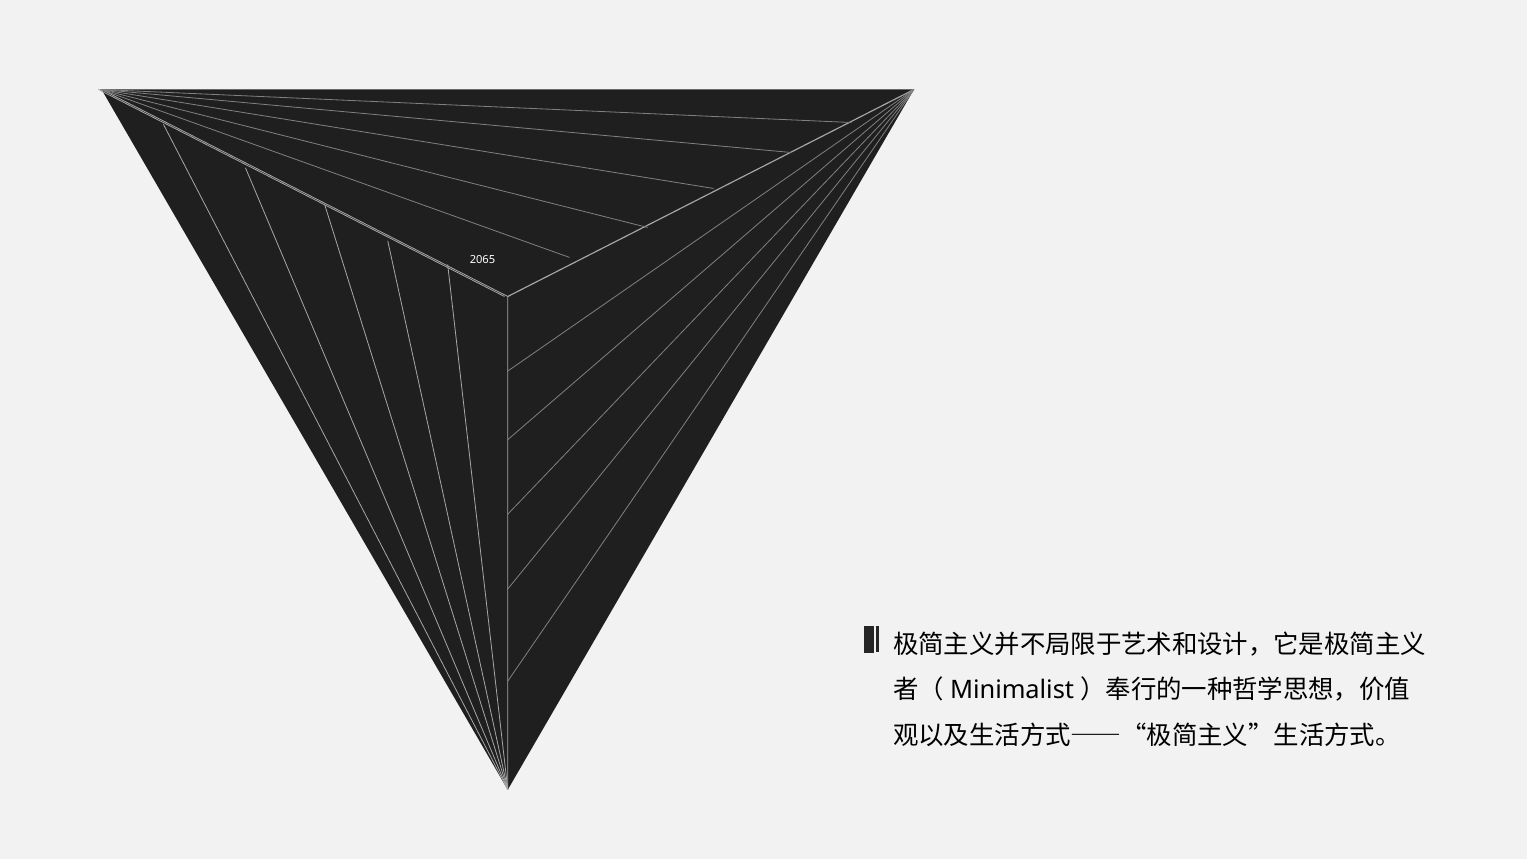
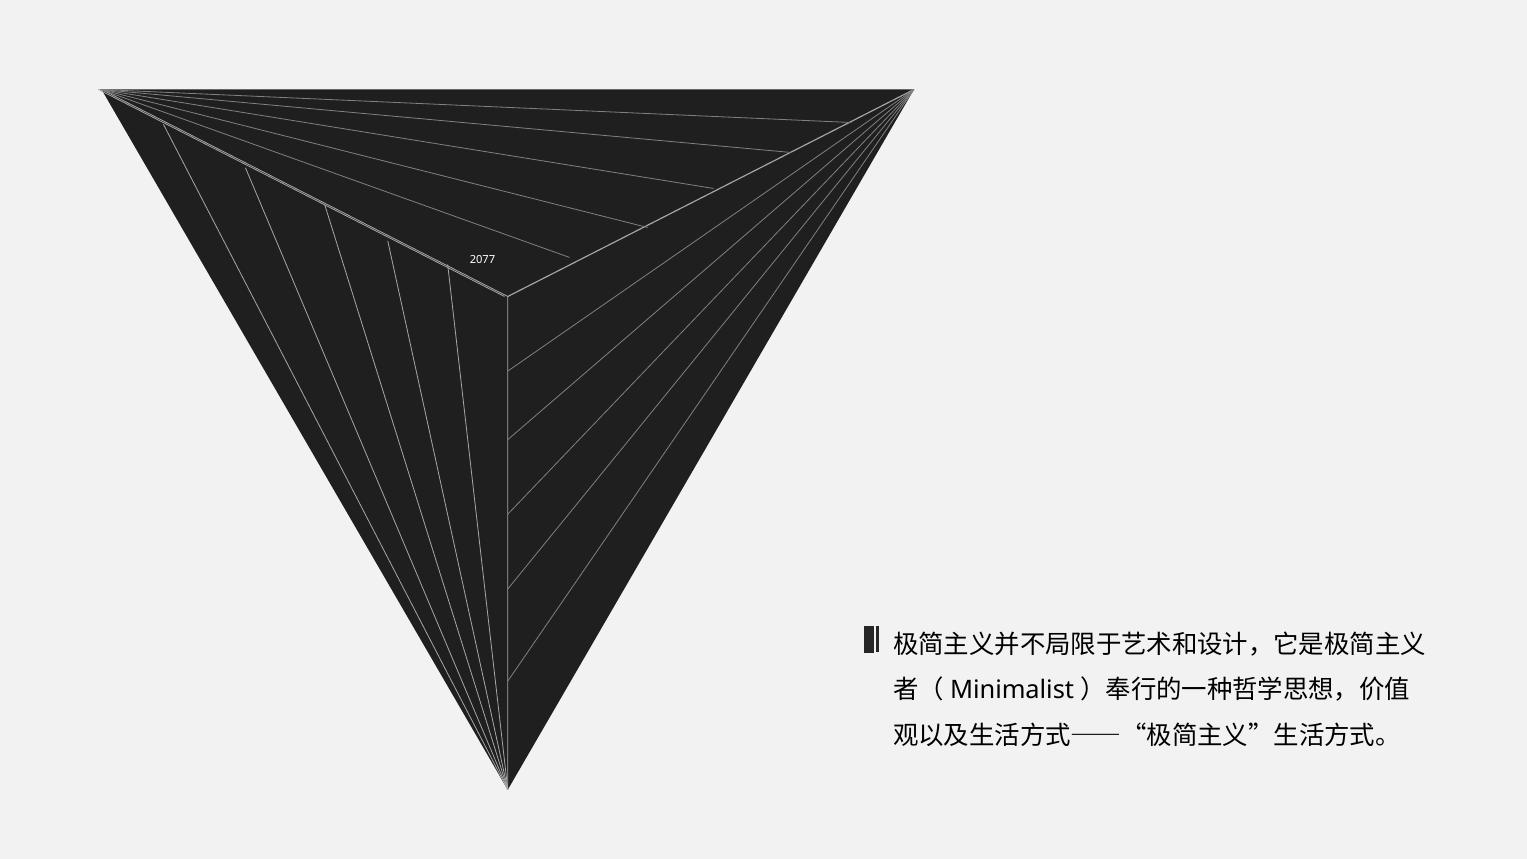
2065: 2065 -> 2077 (483, 260)
